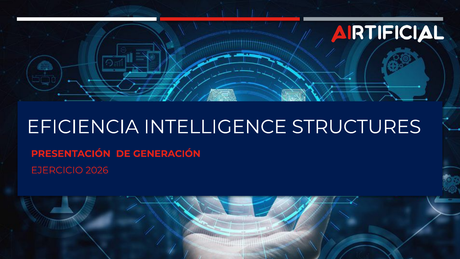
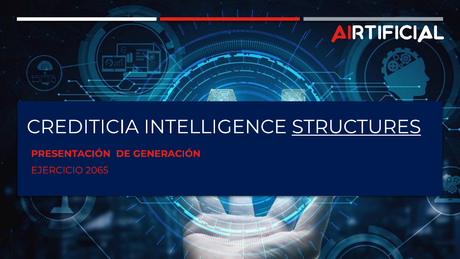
EFICIENCIA: EFICIENCIA -> CREDITICIA (83, 127)
STRUCTURES underline: none -> present (356, 127)
2026: 2026 -> 2065 (97, 170)
